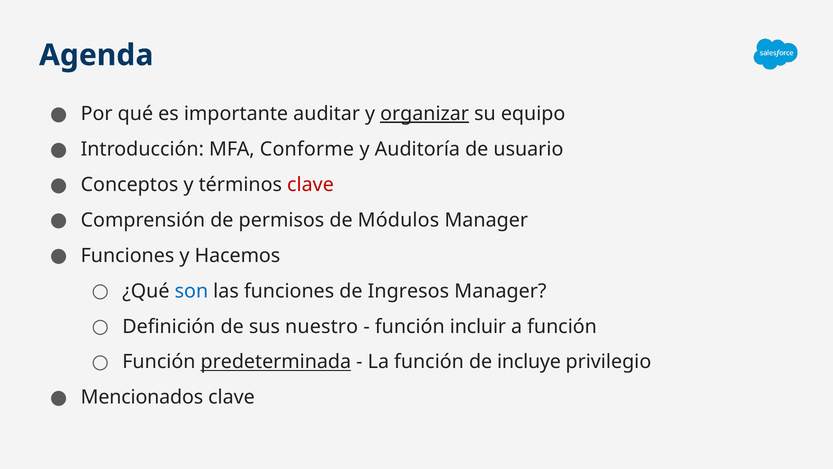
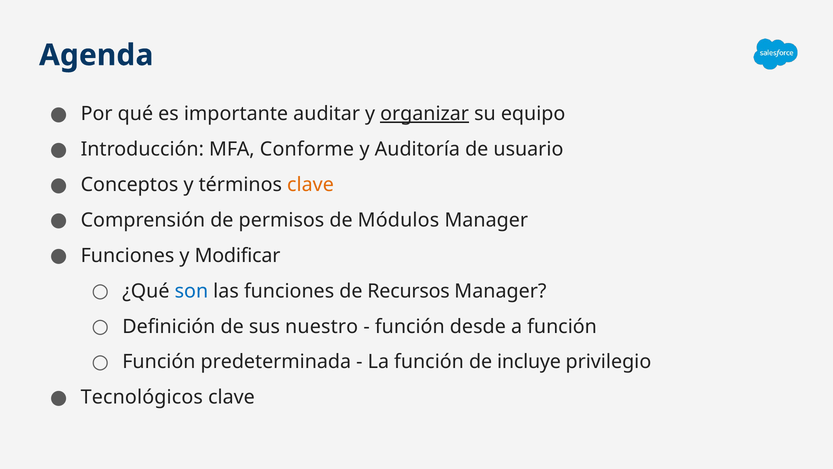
clave colour: red -> orange (310, 185)
Hacemos: Hacemos -> Modificar (238, 255)
Ingresos: Ingresos -> Recursos (409, 291)
incluir: incluir -> desde (478, 326)
predeterminada underline: present -> none (276, 362)
Mencionados: Mencionados -> Tecnológicos (142, 397)
